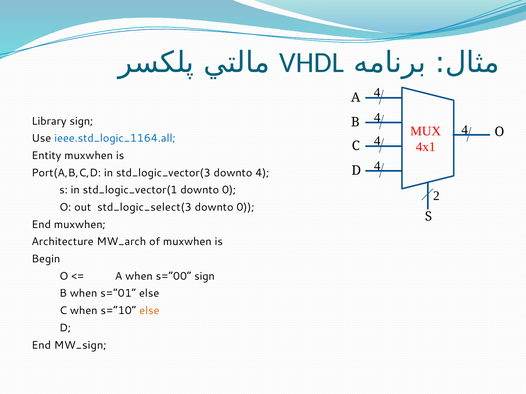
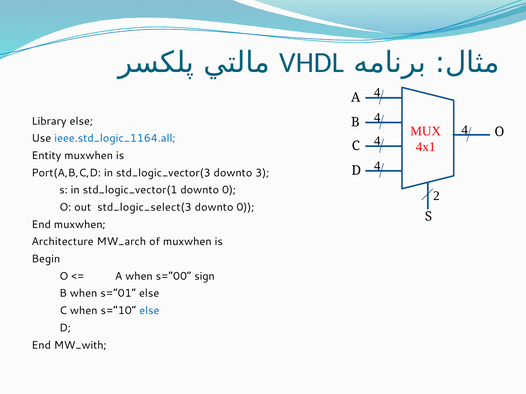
Library sign: sign -> else (81, 121)
downto 4: 4 -> 3 (262, 173)
else colour: orange -> blue (149, 311)
MW_sign: MW_sign -> MW_with (80, 346)
